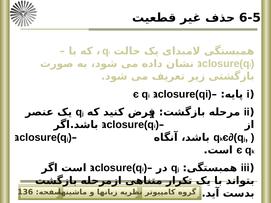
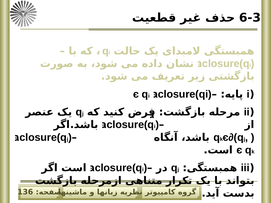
6-5: 6-5 -> 6-3 (250, 18)
